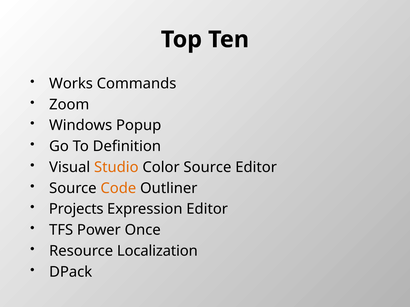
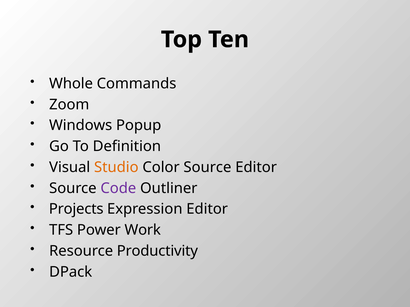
Works: Works -> Whole (71, 84)
Code colour: orange -> purple (118, 188)
Once: Once -> Work (143, 230)
Localization: Localization -> Productivity (157, 251)
